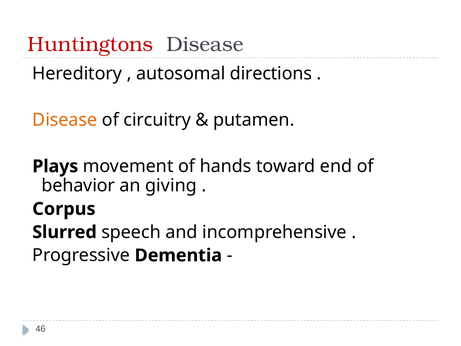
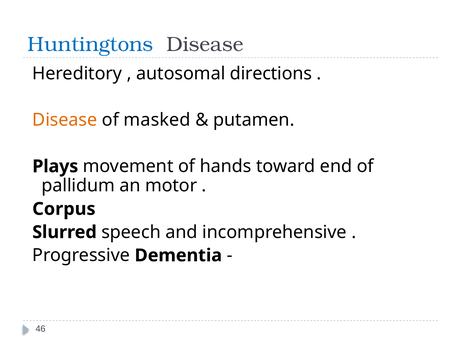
Huntingtons colour: red -> blue (90, 44)
circuitry: circuitry -> masked (157, 120)
behavior: behavior -> pallidum (78, 186)
giving: giving -> motor (171, 186)
